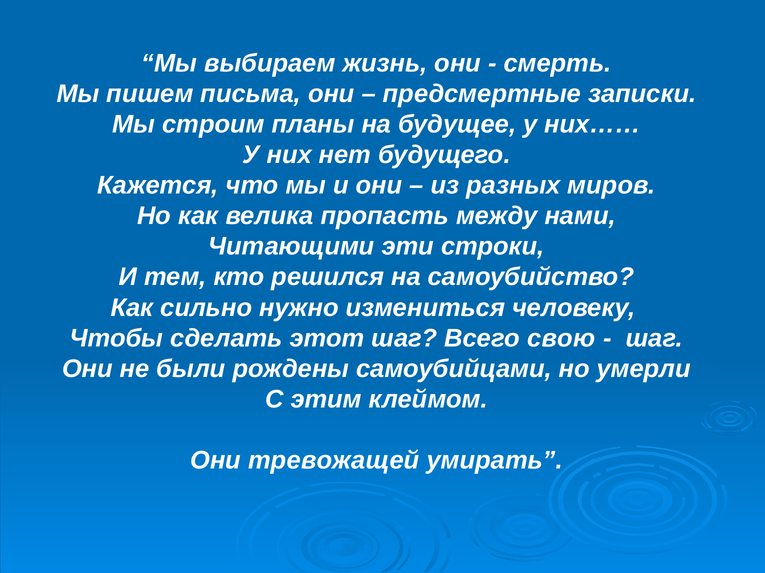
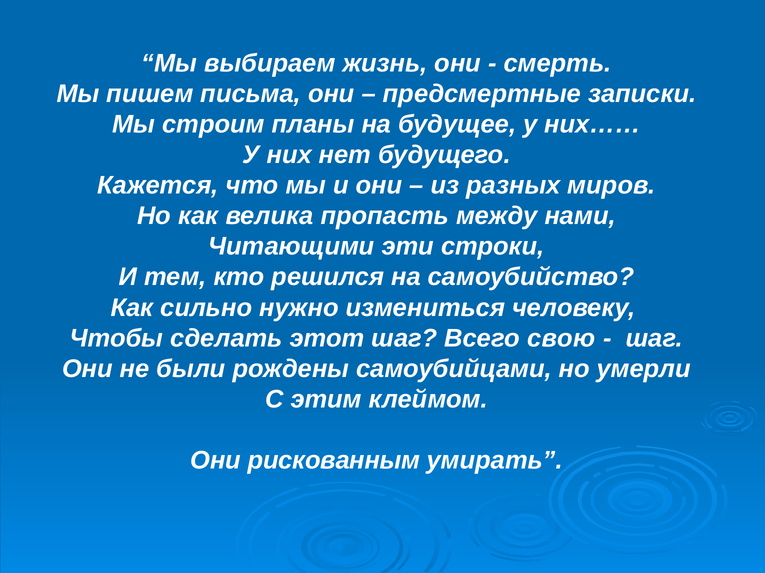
тревожащей: тревожащей -> рискованным (334, 461)
